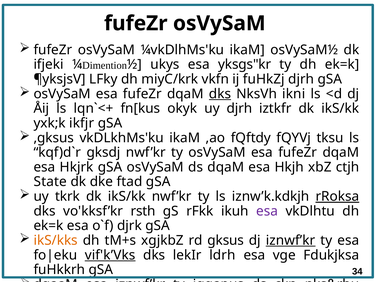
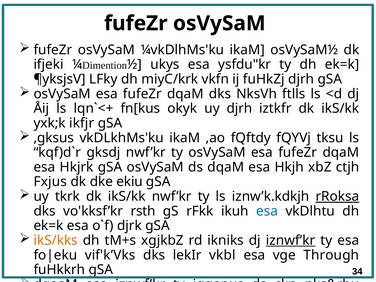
yksgs"kr: yksgs"kr -> ysfdu"kr (245, 65)
dks underline: present -> none (220, 94)
ikni: ikni -> ftlls (294, 94)
State: State -> Fxjus (50, 182)
ftad: ftad -> ekiu (130, 182)
esa colour: purple -> blue (267, 211)
gksus: gksus -> ikniks (226, 240)
vif'k’Vks underline: present -> none (110, 255)
ldrh: ldrh -> vkbl (222, 255)
Fdukjksa: Fdukjksa -> Through (331, 255)
